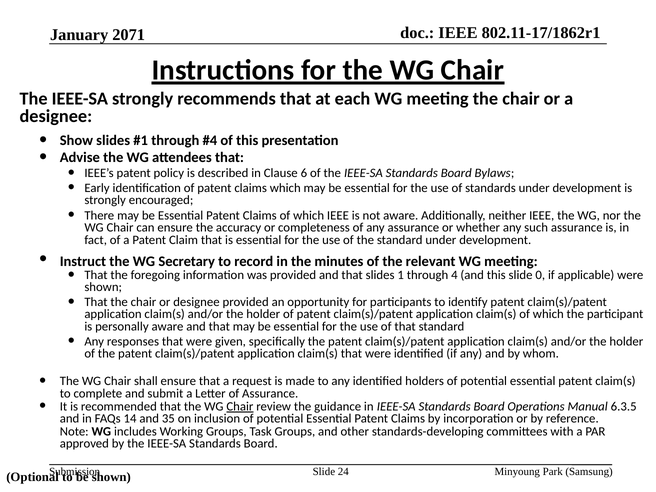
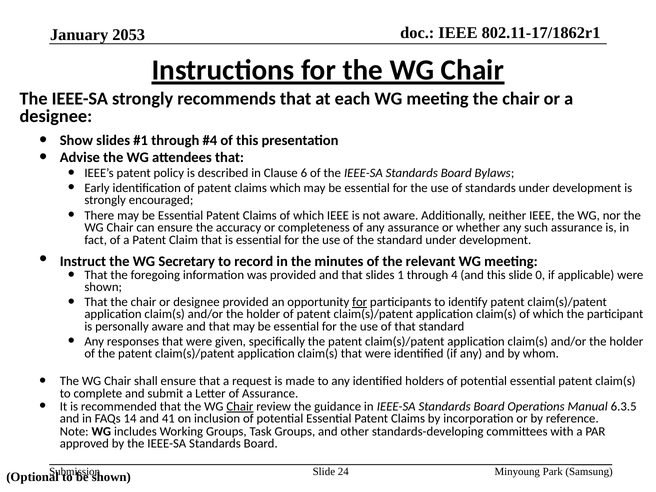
2071: 2071 -> 2053 (129, 35)
for underline: none -> present (360, 302)
35: 35 -> 41 (168, 419)
